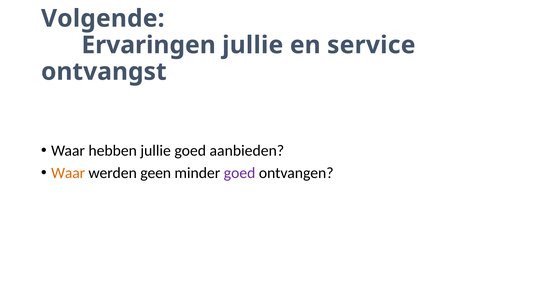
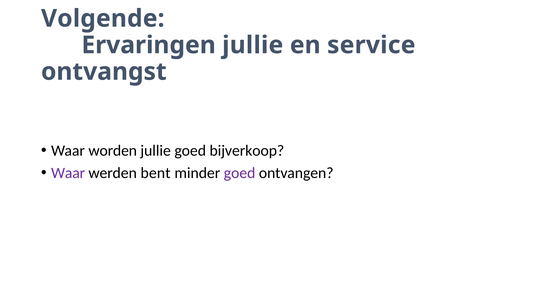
hebben: hebben -> worden (113, 151)
aanbieden: aanbieden -> bijverkoop (247, 151)
Waar colour: orange -> purple (68, 173)
geen: geen -> bent (156, 173)
